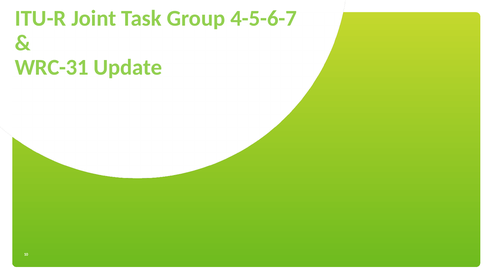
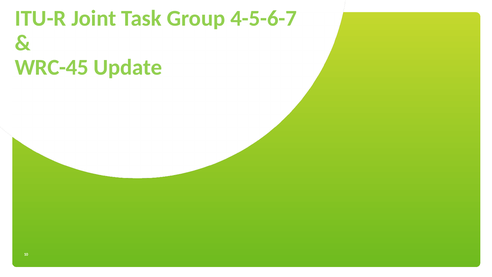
WRC-31: WRC-31 -> WRC-45 (52, 68)
